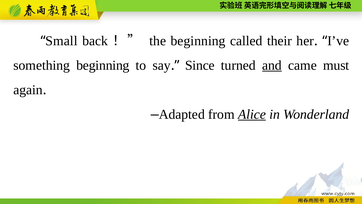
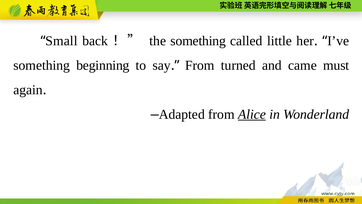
the beginning: beginning -> something (198, 41)
their: their -> little (280, 41)
Since: Since -> From (200, 65)
and underline: present -> none (272, 65)
